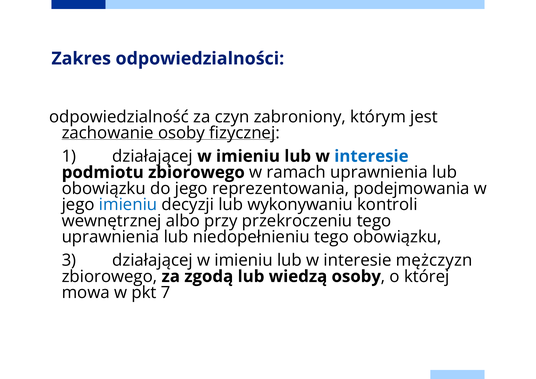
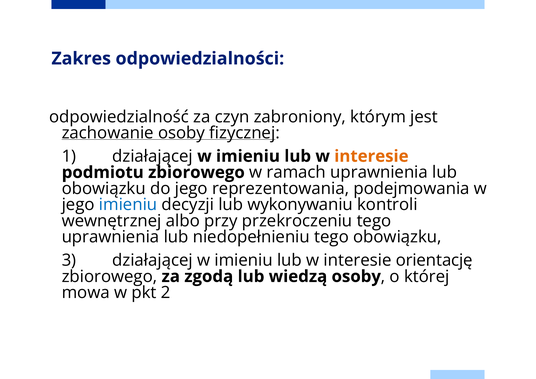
interesie colour: blue -> orange (371, 156)
mężczyzn: mężczyzn -> orientację (434, 260)
7: 7 -> 2 (166, 293)
